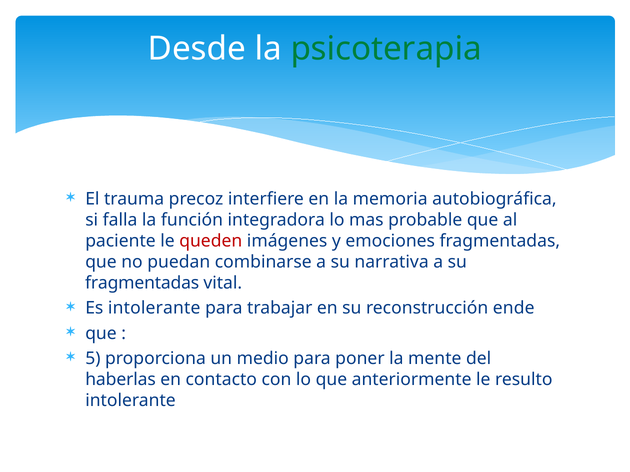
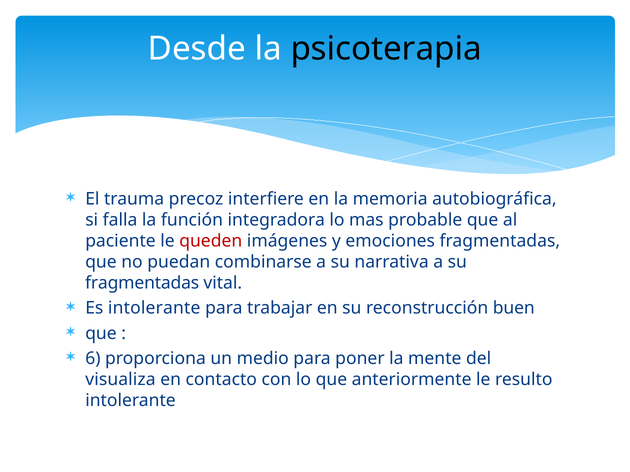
psicoterapia colour: green -> black (386, 49)
ende: ende -> buen (514, 308)
5: 5 -> 6 (93, 359)
haberlas: haberlas -> visualiza (120, 380)
